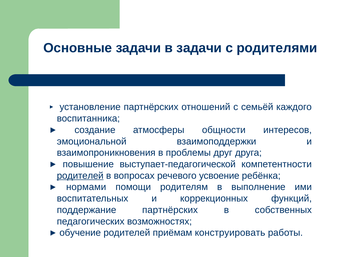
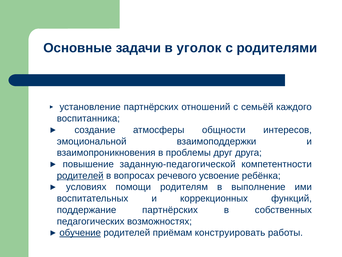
в задачи: задачи -> уголок (199, 48)
выступает-педагогической: выступает-педагогической -> заданную-педагогической (178, 164)
нормами: нормами -> условиях (86, 187)
обучение underline: none -> present (80, 232)
